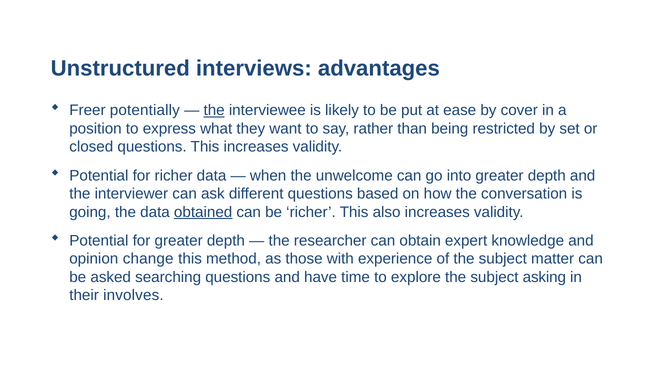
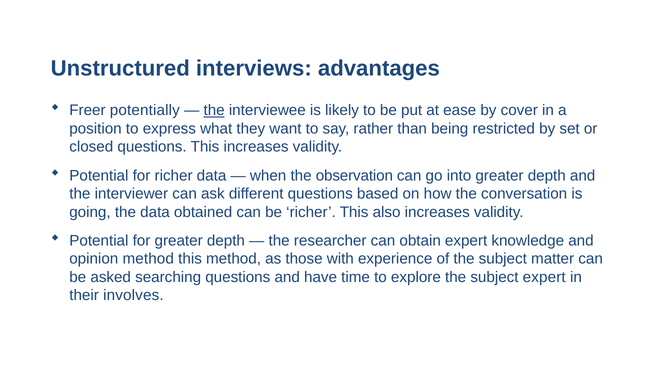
unwelcome: unwelcome -> observation (354, 176)
obtained underline: present -> none (203, 212)
opinion change: change -> method (148, 259)
subject asking: asking -> expert (544, 277)
